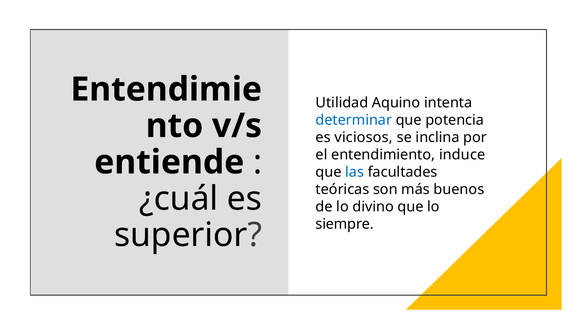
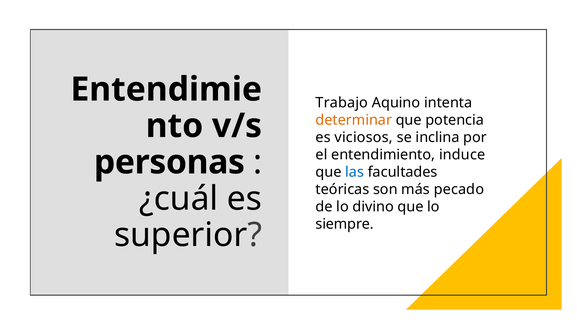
Utilidad: Utilidad -> Trabajo (342, 103)
determinar colour: blue -> orange (354, 120)
entiende: entiende -> personas (169, 162)
buenos: buenos -> pecado (459, 189)
